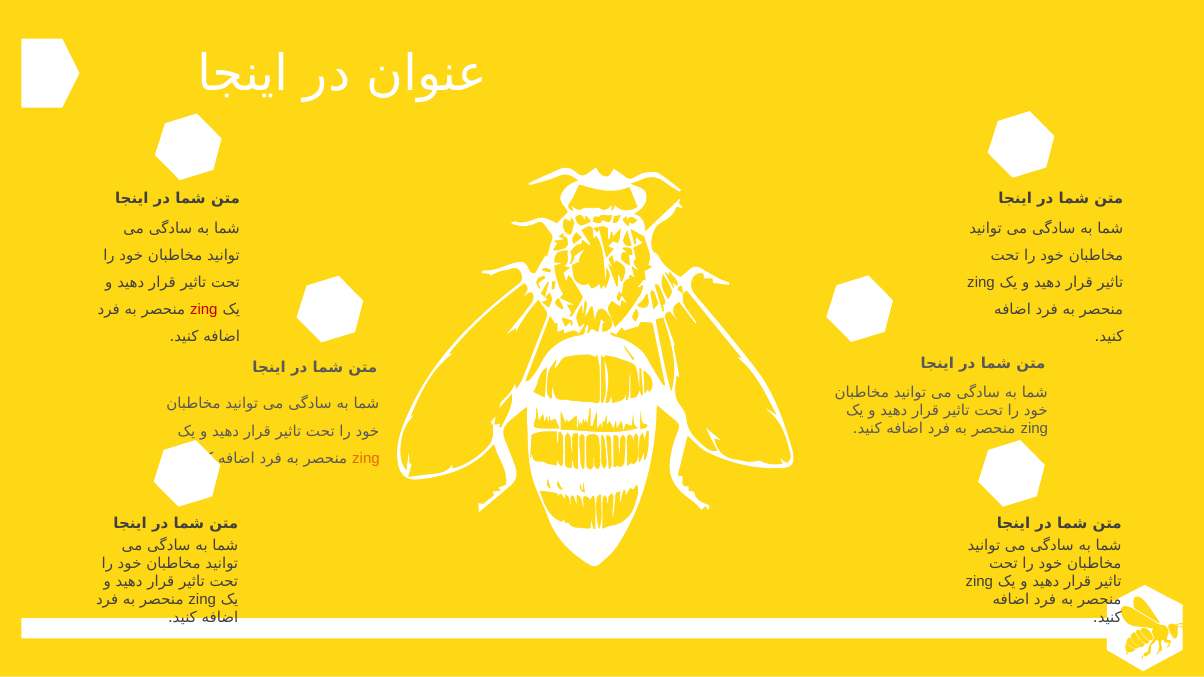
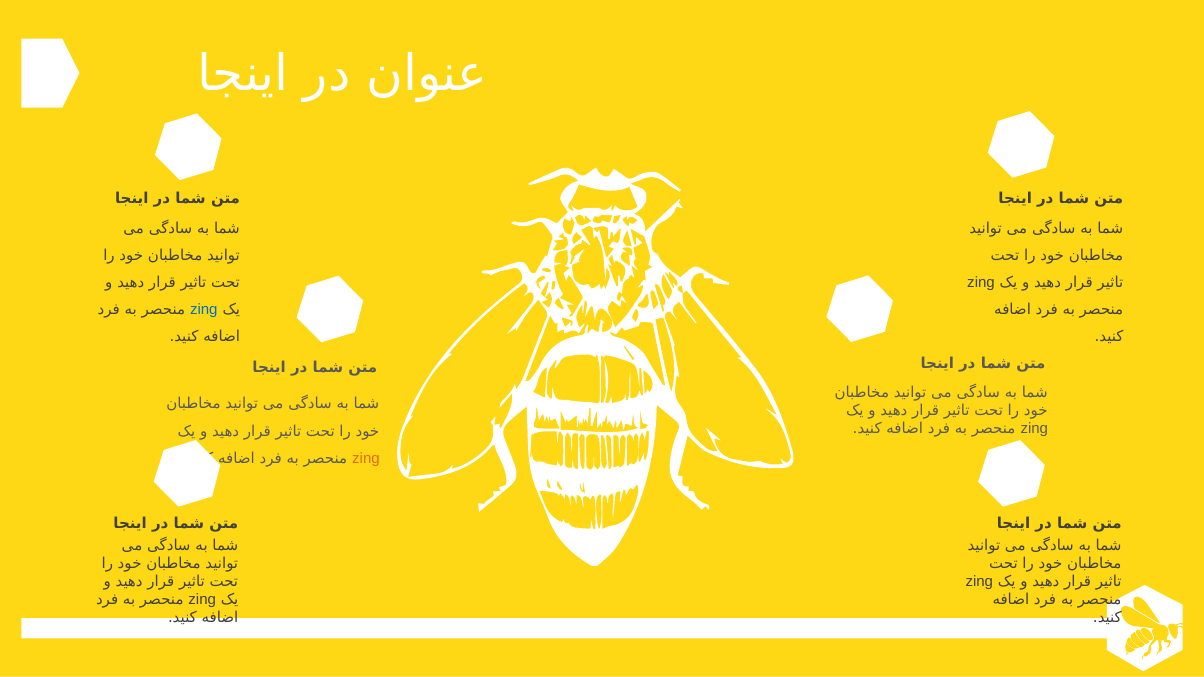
zing colour: red -> blue (204, 310)
